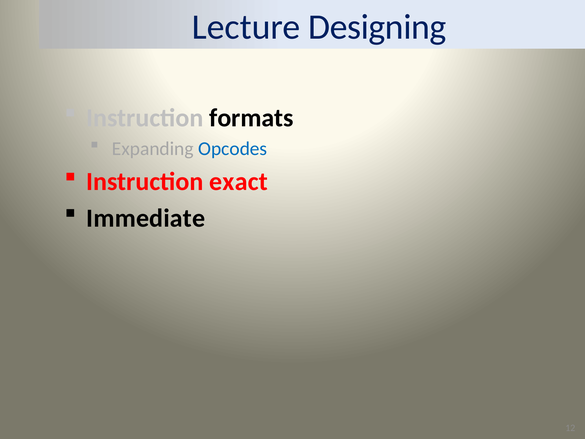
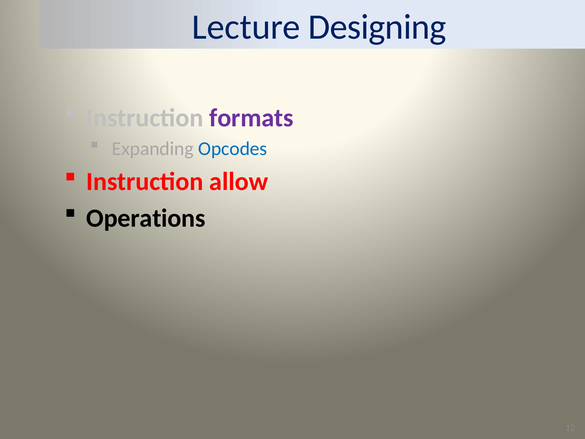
formats colour: black -> purple (251, 118)
exact: exact -> allow (239, 182)
Immediate: Immediate -> Operations (146, 218)
